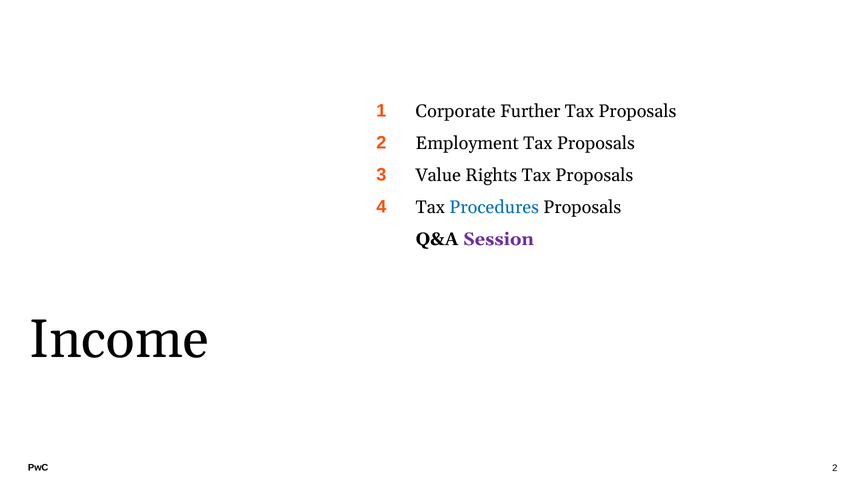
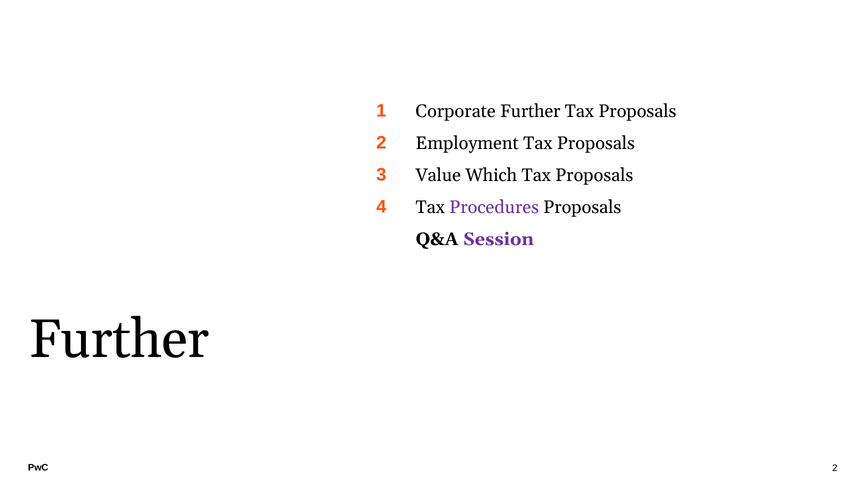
Rights: Rights -> Which (491, 175)
Procedures colour: blue -> purple (494, 207)
Income: Income -> Further (119, 339)
